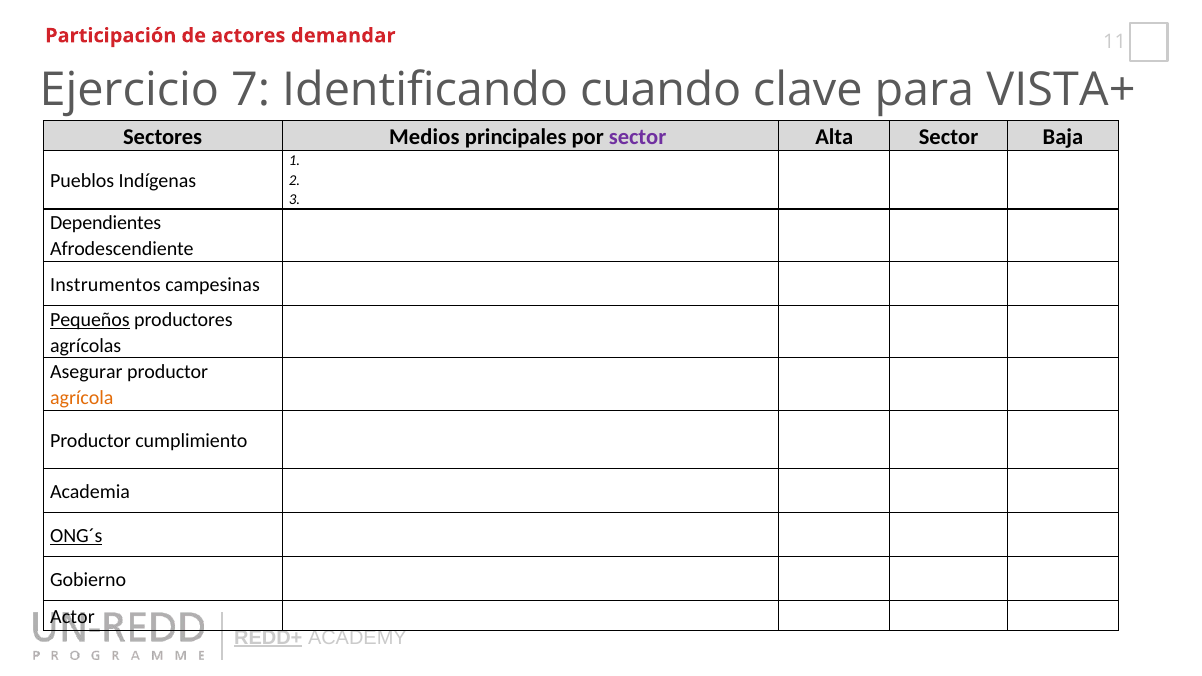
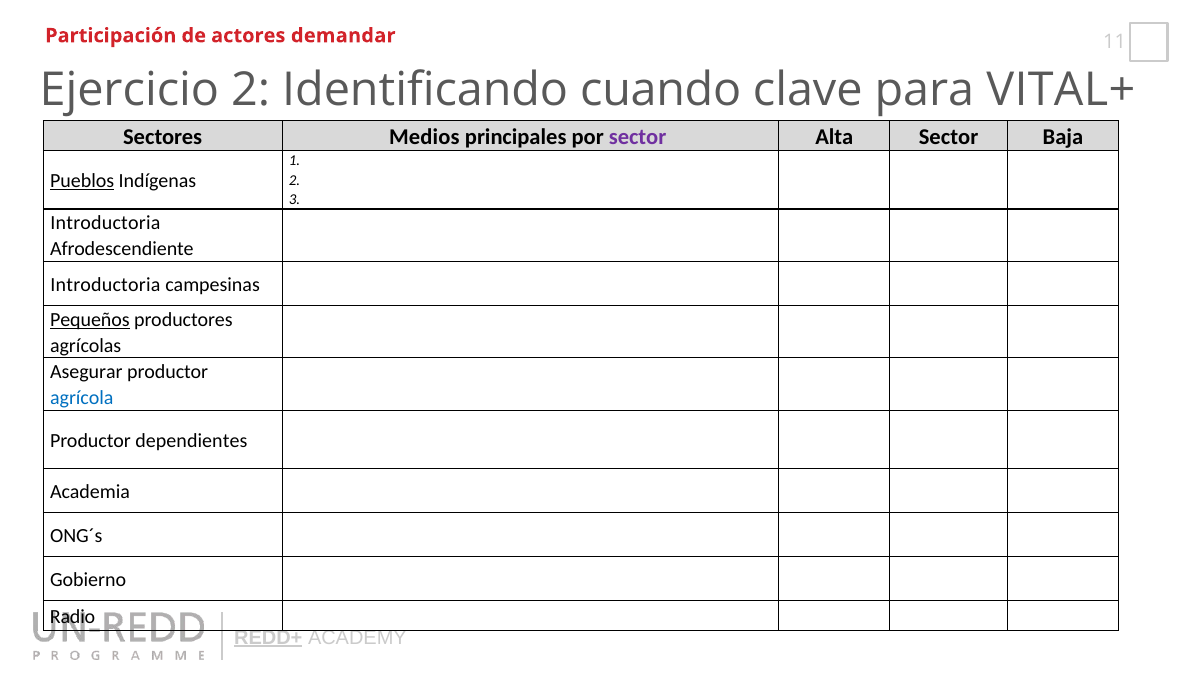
Ejercicio 7: 7 -> 2 (251, 90)
VISTA+: VISTA+ -> VITAL+ (1061, 90)
Pueblos underline: none -> present (82, 181)
Dependientes: Dependientes -> Introductoria (105, 223)
Instrumentos: Instrumentos -> Introductoria (105, 285)
agrícola colour: orange -> blue (82, 398)
cumplimiento: cumplimiento -> dependientes (191, 441)
ONG´s underline: present -> none (76, 536)
Actor: Actor -> Radio (73, 617)
